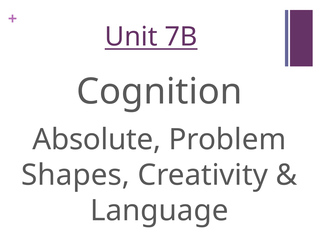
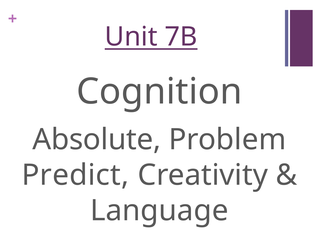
Shapes: Shapes -> Predict (75, 175)
